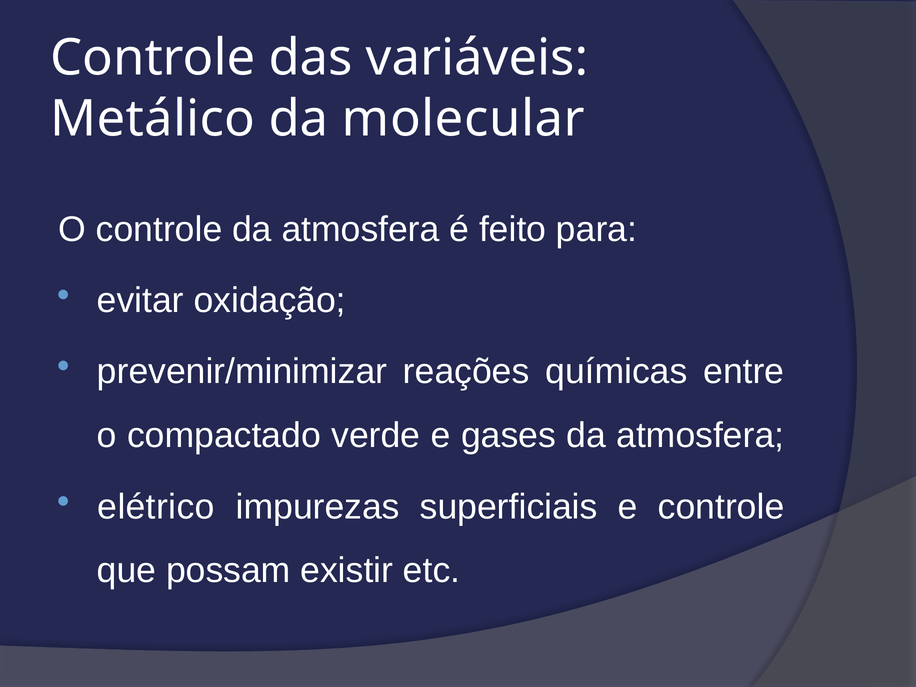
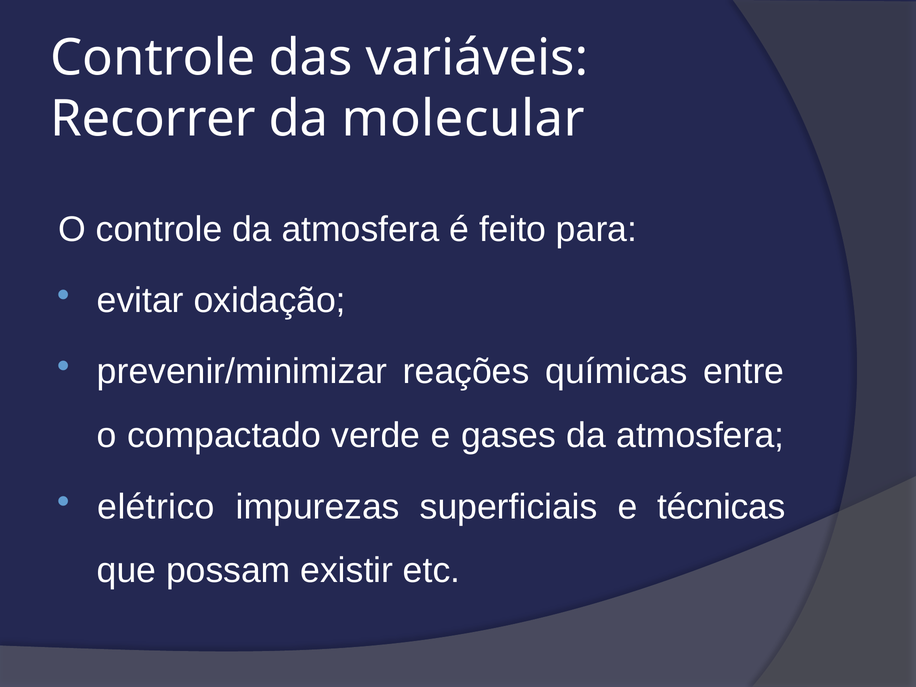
Metálico: Metálico -> Recorrer (153, 119)
e controle: controle -> técnicas (721, 507)
